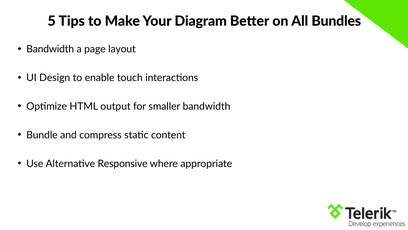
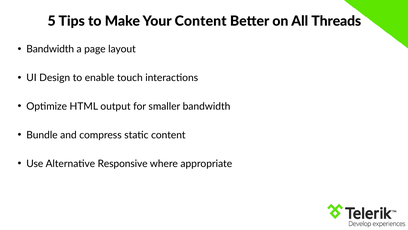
Your Diagram: Diagram -> Content (201, 21)
Bundles: Bundles -> Threads (336, 21)
